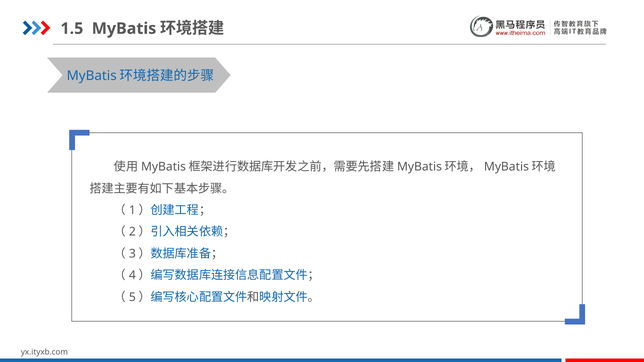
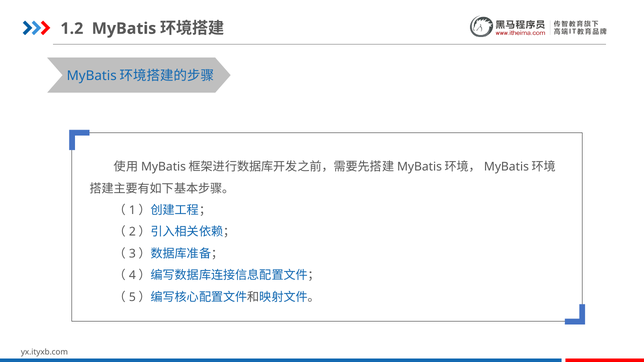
1.5: 1.5 -> 1.2 (72, 29)
